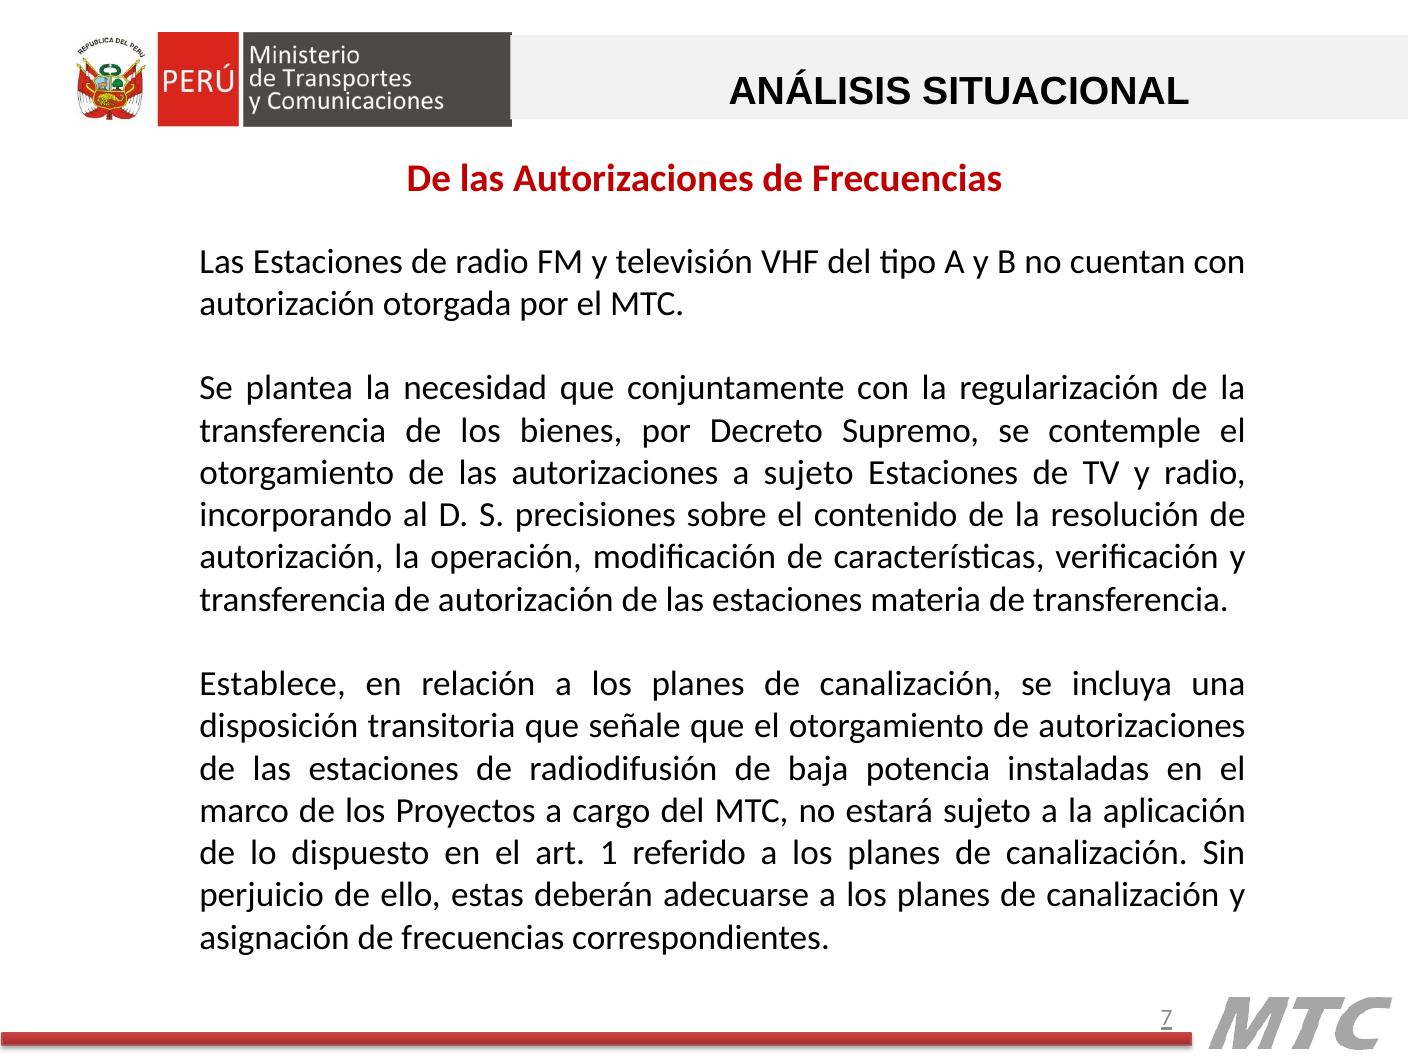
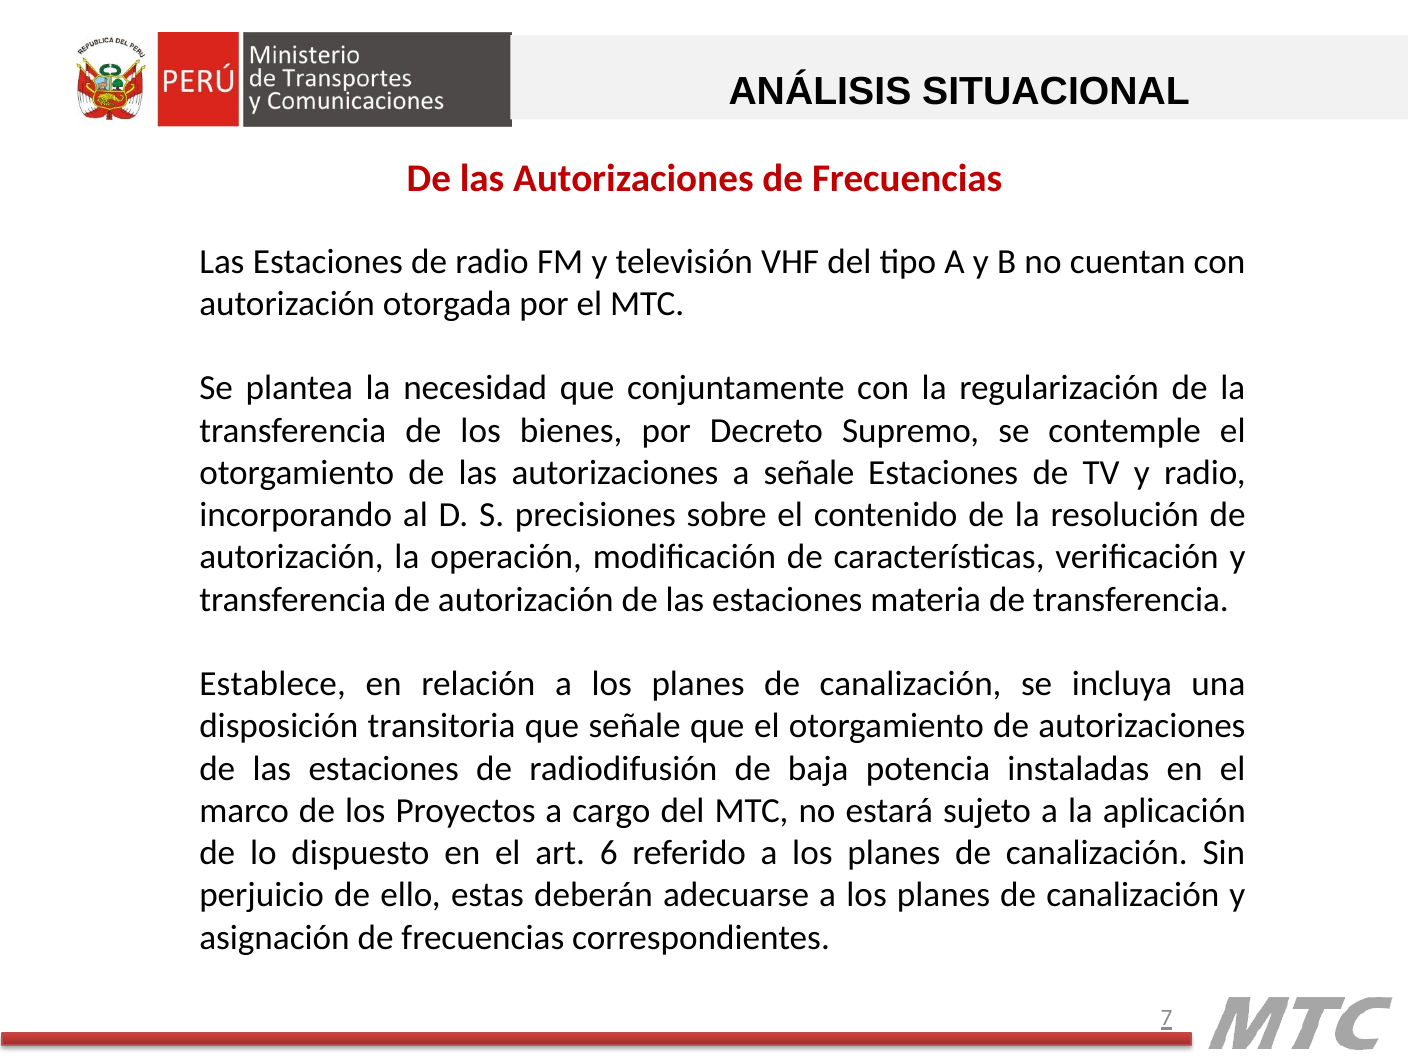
a sujeto: sujeto -> señale (809, 473)
1: 1 -> 6 (609, 853)
